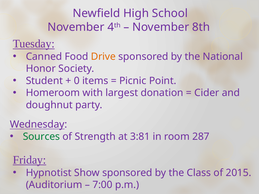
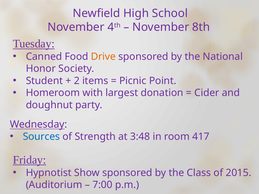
0: 0 -> 2 (77, 81)
Sources colour: green -> blue (41, 137)
3:81: 3:81 -> 3:48 (140, 137)
287: 287 -> 417 (201, 137)
